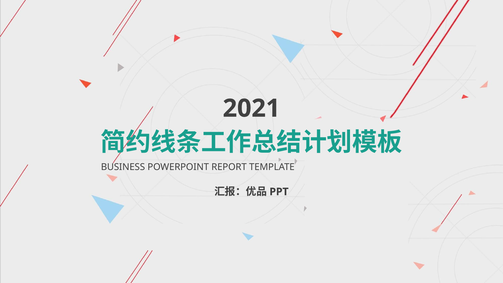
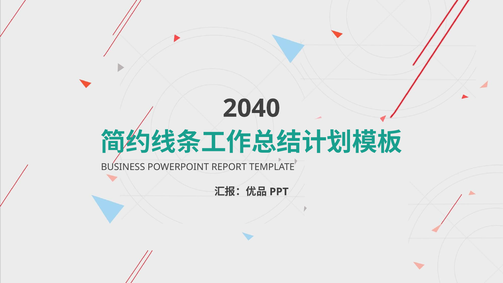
2021: 2021 -> 2040 (251, 108)
